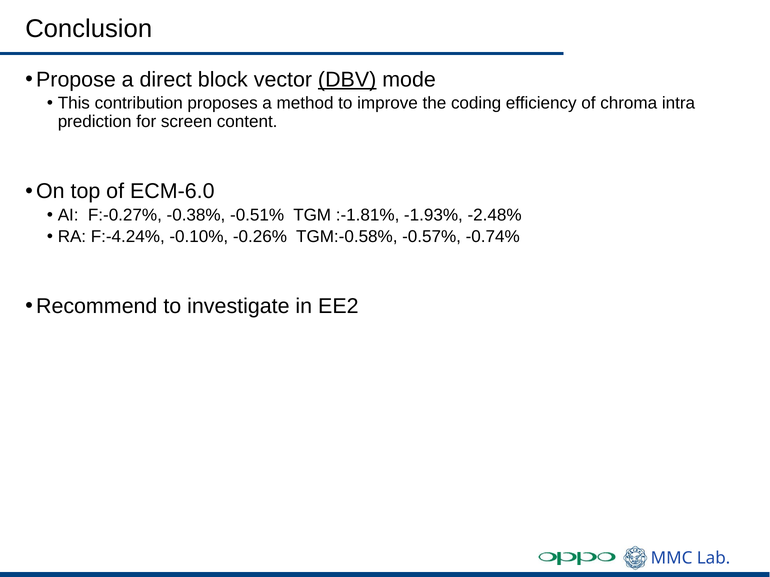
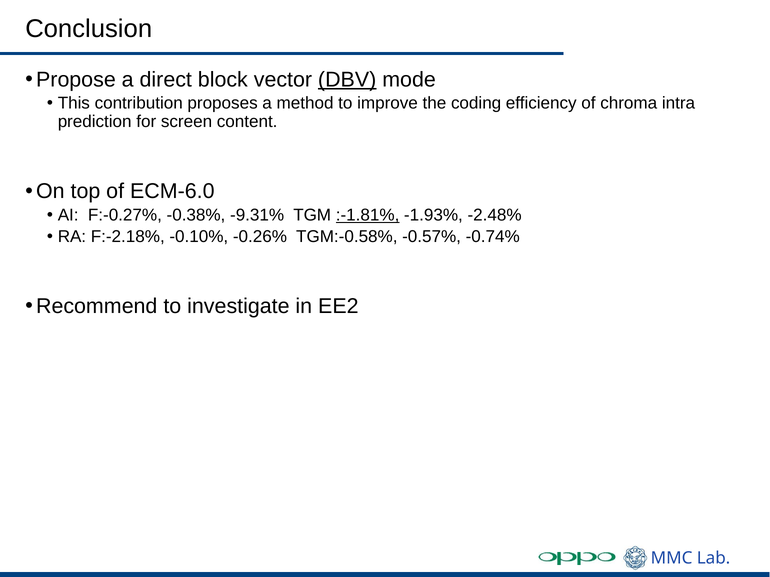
-0.51%: -0.51% -> -9.31% (257, 215)
:-1.81% underline: none -> present (368, 215)
F:-4.24%: F:-4.24% -> F:-2.18% (128, 237)
